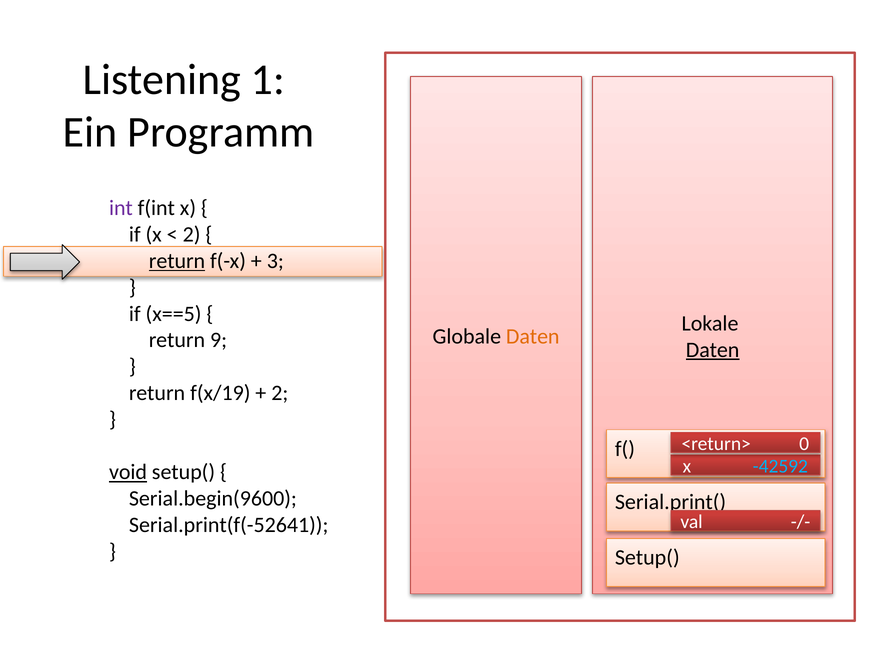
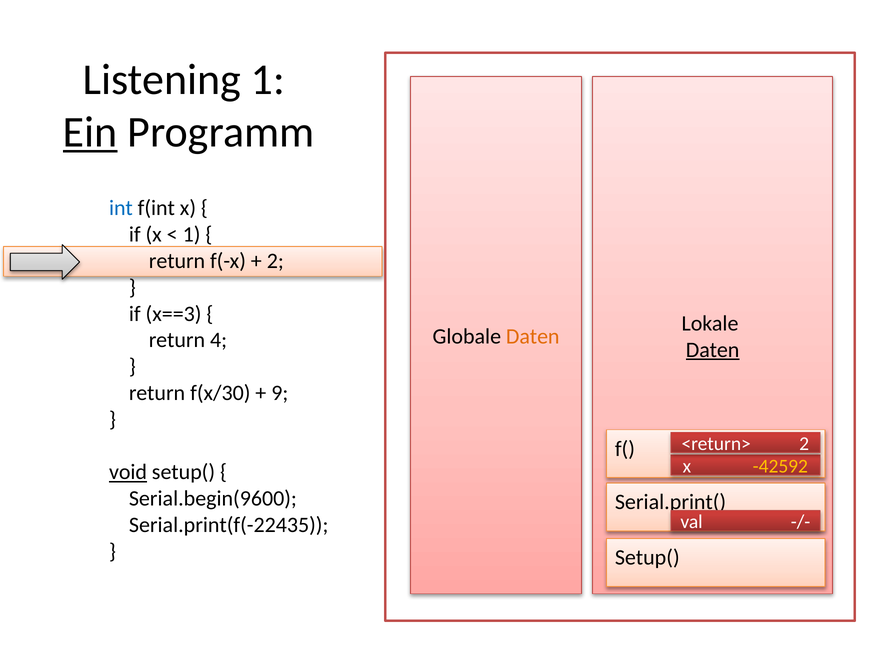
Ein underline: none -> present (90, 132)
int colour: purple -> blue (121, 208)
2: 2 -> 1 (192, 235)
return underline: present -> none (177, 261)
3: 3 -> 2 (275, 261)
x==5: x==5 -> x==3 (174, 314)
9: 9 -> 4 (219, 340)
f(x/19: f(x/19 -> f(x/30 (220, 393)
2: 2 -> 9 (280, 393)
<return> 0: 0 -> 2 (804, 444)
-42592 colour: light blue -> yellow (780, 466)
Serial.print(f(-52641: Serial.print(f(-52641 -> Serial.print(f(-22435 (229, 525)
